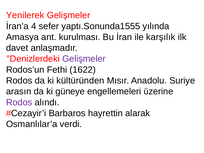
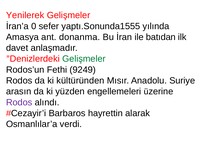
4: 4 -> 0 (34, 26)
kurulması: kurulması -> donanma (80, 37)
karşılık: karşılık -> batıdan (161, 37)
Gelişmeler colour: purple -> green (84, 59)
1622: 1622 -> 9249 (83, 70)
güneye: güneye -> yüzden (70, 91)
